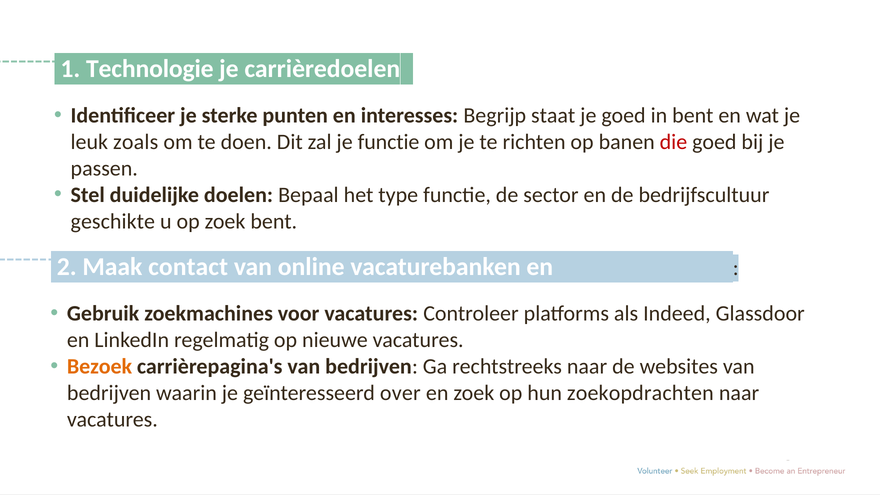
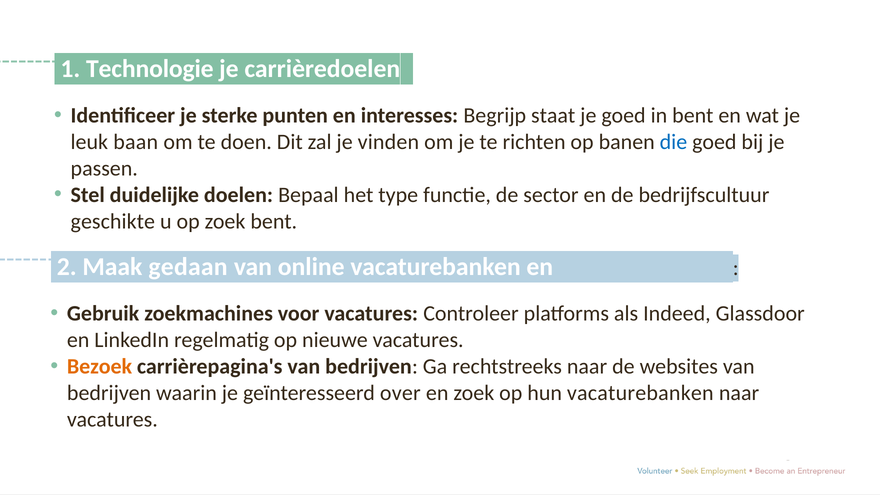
zoals: zoals -> baan (136, 142)
je functie: functie -> vinden (388, 142)
die colour: red -> blue (673, 142)
contact: contact -> gedaan (188, 267)
hun zoekopdrachten: zoekopdrachten -> vacaturebanken (640, 393)
